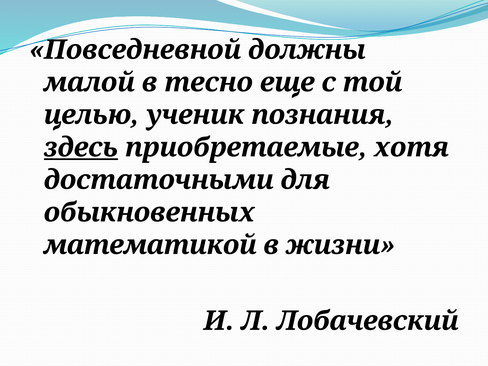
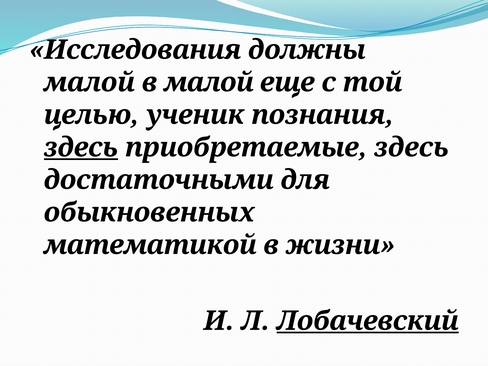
Повседневной: Повседневной -> Исследования (135, 50)
в тесно: тесно -> малой (209, 82)
приобретаемые хотя: хотя -> здесь (411, 147)
Лобачевский underline: none -> present (368, 321)
